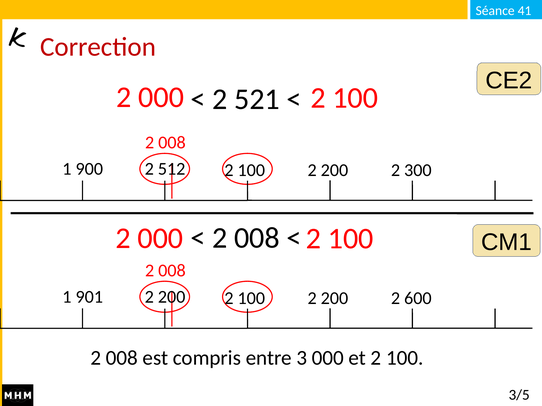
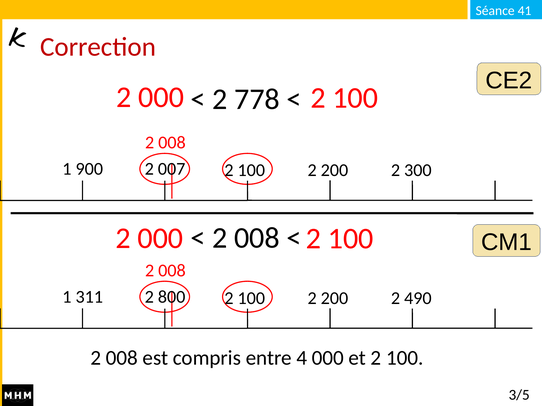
521: 521 -> 778 (257, 99)
512: 512 -> 007 (172, 169)
901: 901 -> 311 (89, 297)
200: 200 -> 800 (172, 297)
600: 600 -> 490 (418, 299)
3: 3 -> 4 (302, 358)
